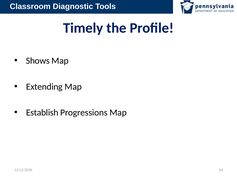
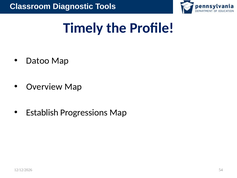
Shows: Shows -> Datoo (38, 61)
Extending: Extending -> Overview (44, 87)
